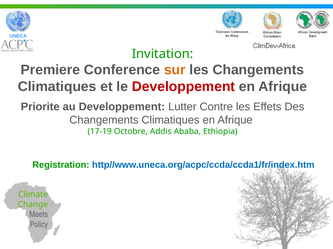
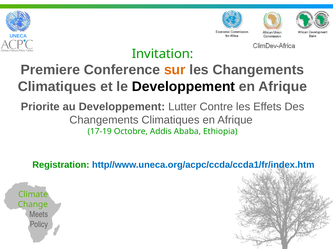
Developpement colour: red -> black (184, 87)
